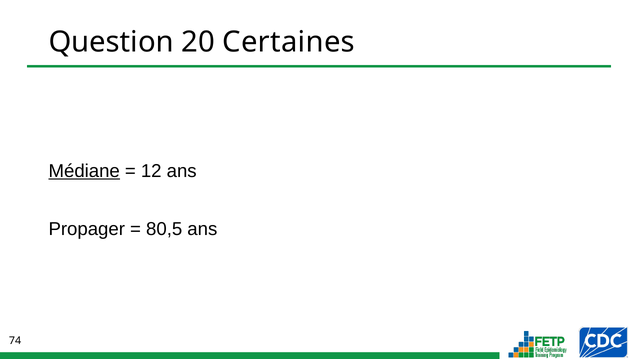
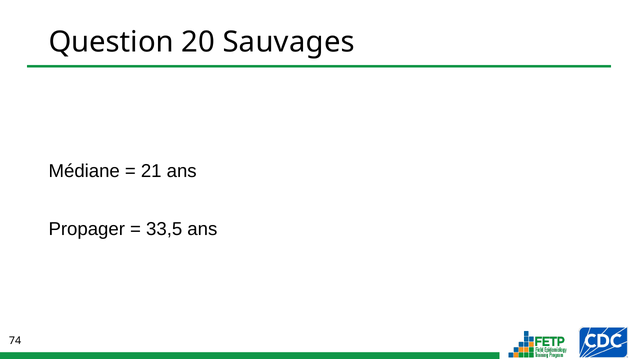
Certaines: Certaines -> Sauvages (289, 42)
Médiane underline: present -> none (84, 171)
12: 12 -> 21 (151, 171)
80,5: 80,5 -> 33,5 (164, 229)
